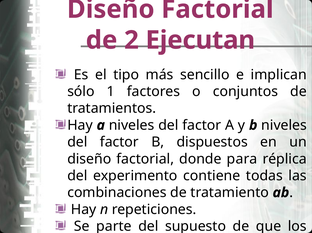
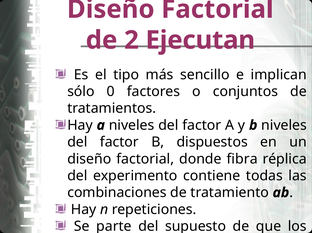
1: 1 -> 0 (111, 92)
para: para -> fibra (242, 159)
